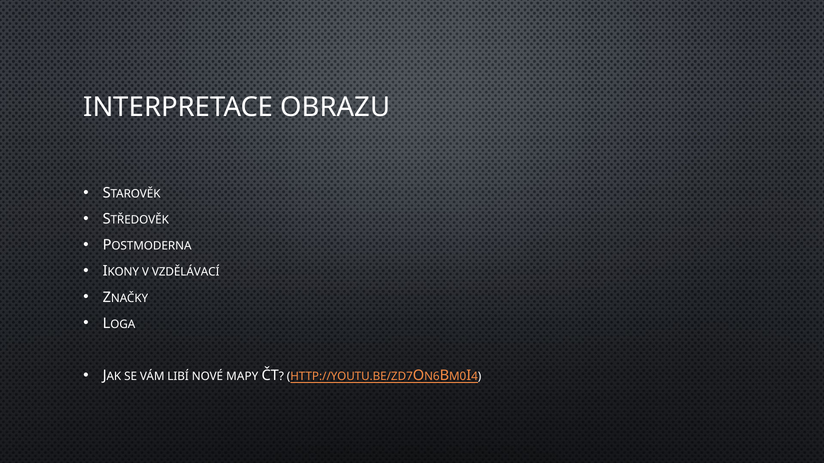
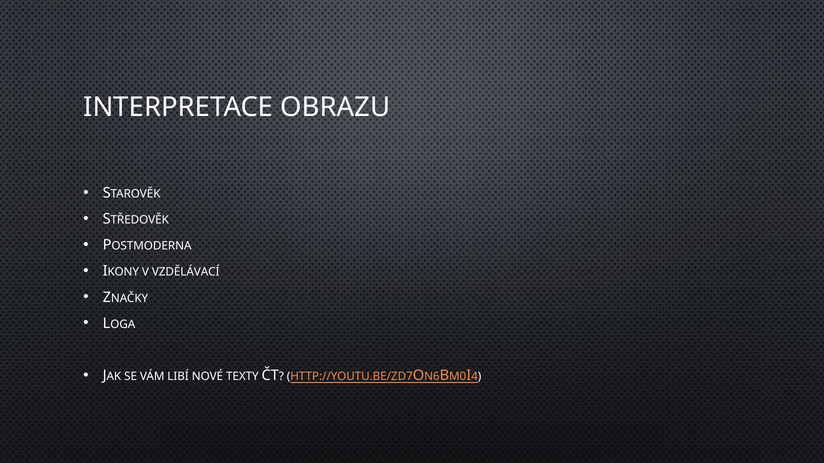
MAPY: MAPY -> TEXTY (242, 377)
